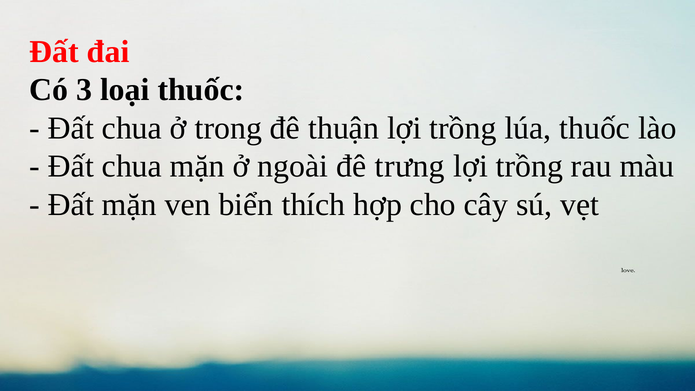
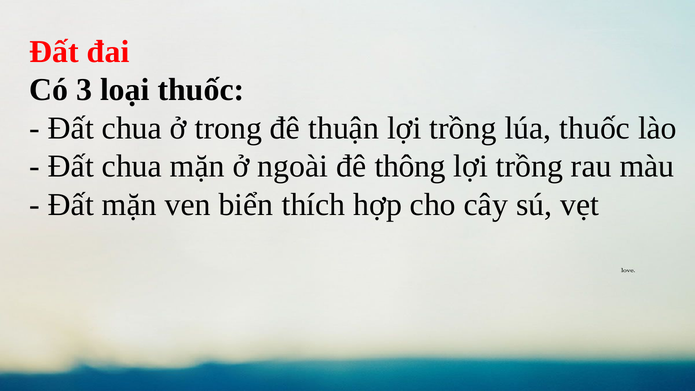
trưng: trưng -> thông (410, 166)
